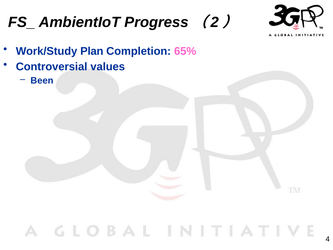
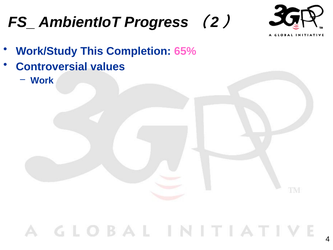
Plan: Plan -> This (92, 51)
Been: Been -> Work (42, 80)
